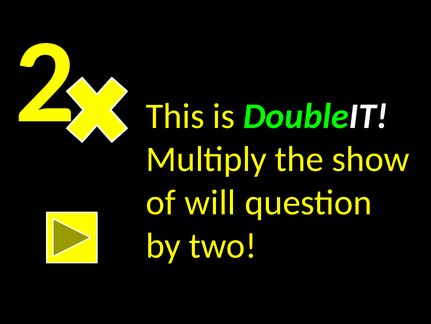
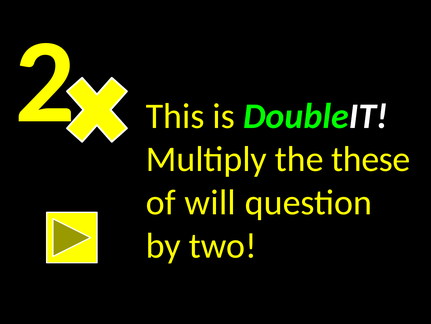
show: show -> these (371, 159)
